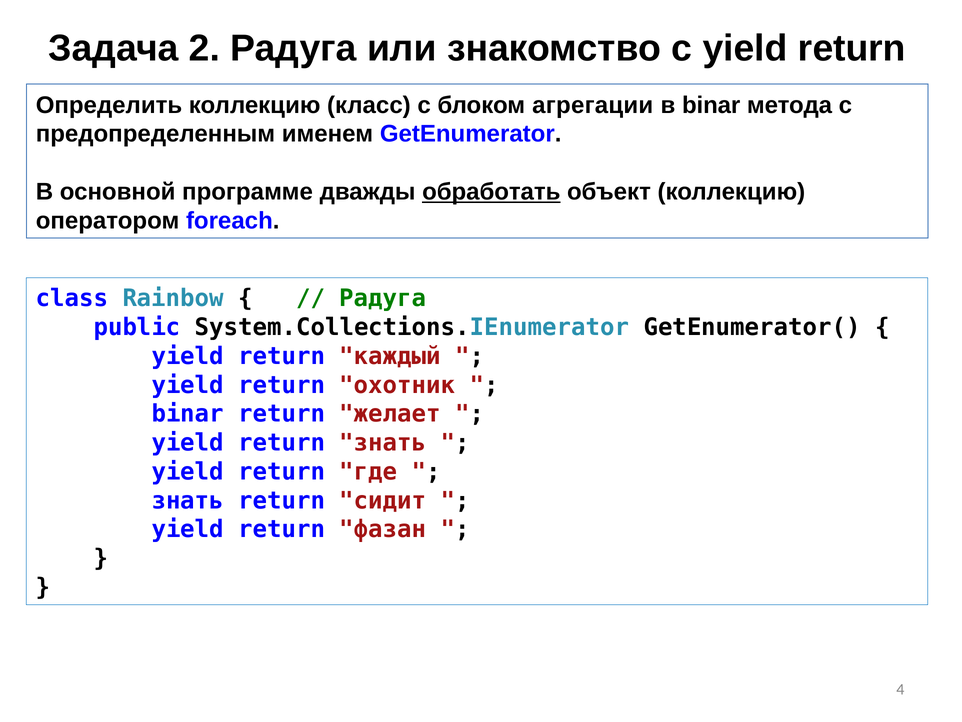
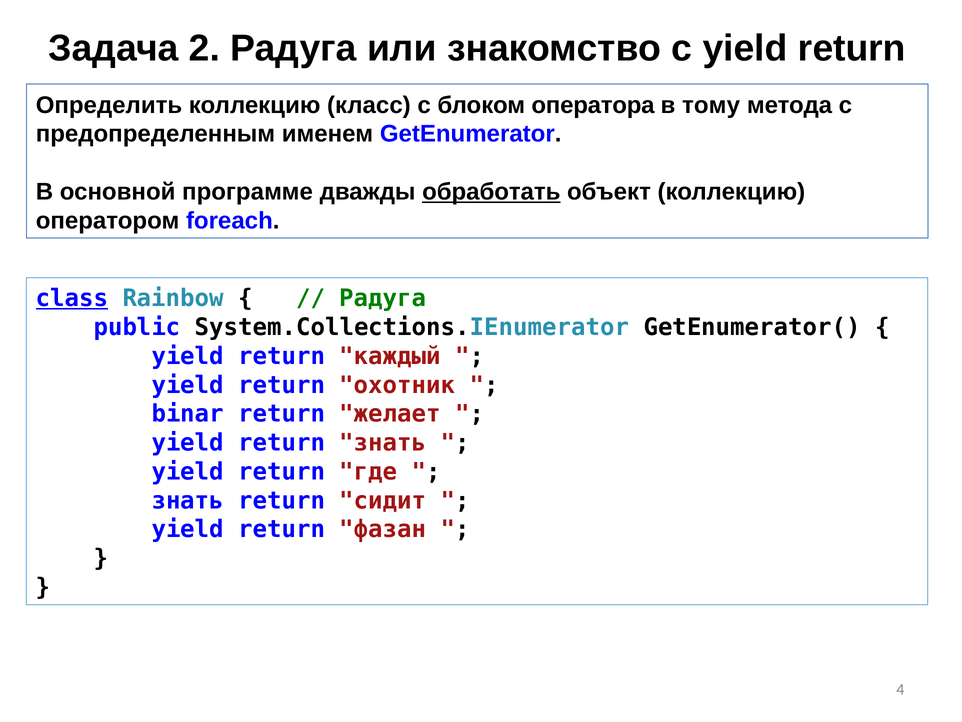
агрегации: агрегации -> оператора (593, 105)
в binar: binar -> тому (711, 105)
class underline: none -> present (72, 298)
